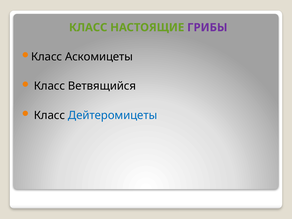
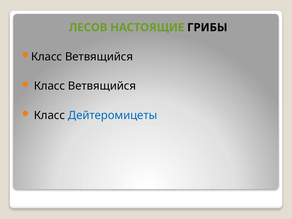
КЛАСС: КЛАСС -> ЛЕСОВ (88, 27)
ГРИБЫ colour: purple -> black (207, 27)
Аскомицеты: Аскомицеты -> Ветвящийся (99, 57)
